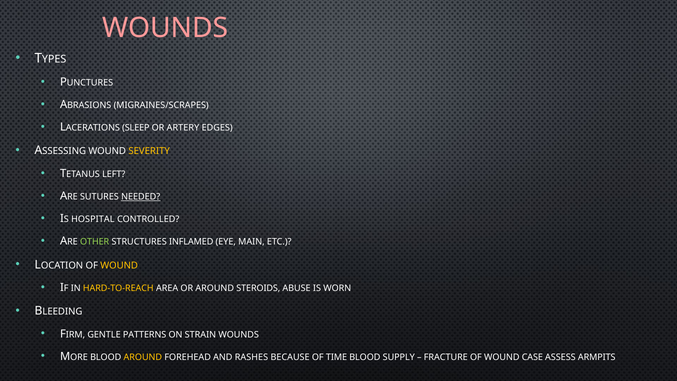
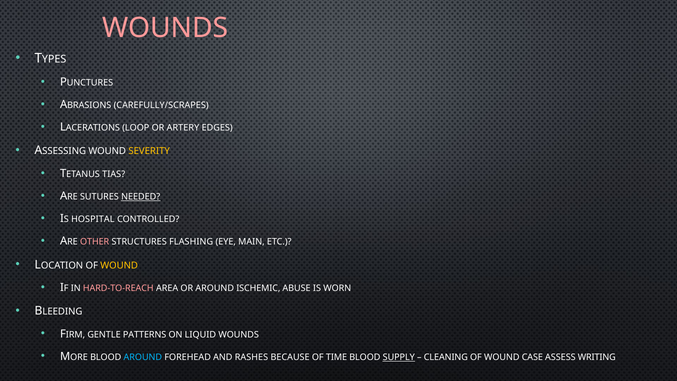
MIGRAINES/SCRAPES: MIGRAINES/SCRAPES -> CAREFULLY/SCRAPES (161, 105)
SLEEP: SLEEP -> LOOP (136, 128)
LEFT: LEFT -> TIAS (114, 174)
OTHER colour: light green -> pink (95, 242)
INFLAMED: INFLAMED -> FLASHING (191, 242)
HARD-TO-REACH colour: yellow -> pink (118, 288)
STEROIDS: STEROIDS -> ISCHEMIC (258, 288)
STRAIN: STRAIN -> LIQUID (200, 334)
AROUND colour: yellow -> light blue (143, 357)
SUPPLY underline: none -> present (399, 357)
FRACTURE: FRACTURE -> CLEANING (446, 357)
ARMPITS: ARMPITS -> WRITING (597, 357)
